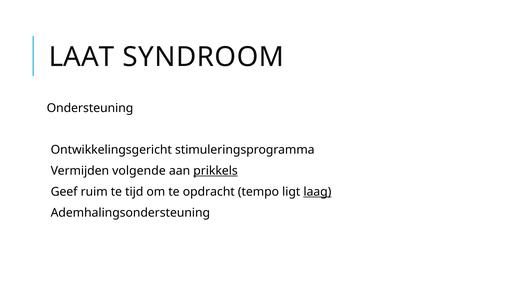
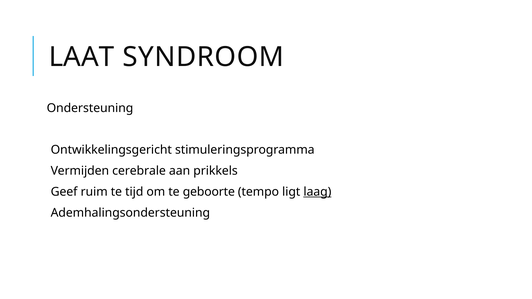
volgende: volgende -> cerebrale (139, 171)
prikkels underline: present -> none (216, 171)
opdracht: opdracht -> geboorte (209, 192)
